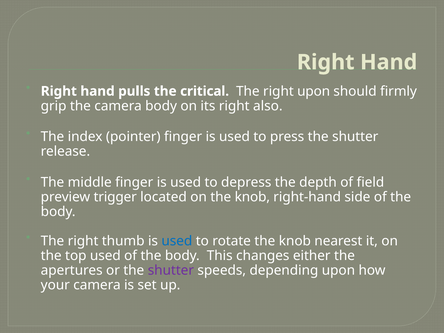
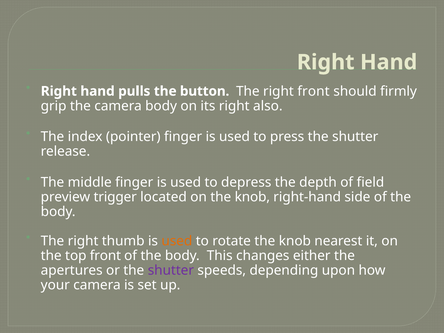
critical: critical -> button (205, 91)
right upon: upon -> front (313, 91)
used colour: blue -> orange (177, 241)
top used: used -> front (105, 256)
